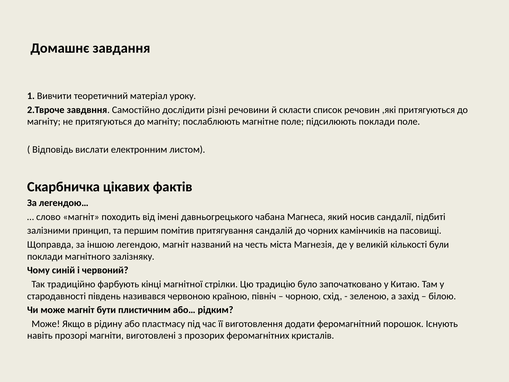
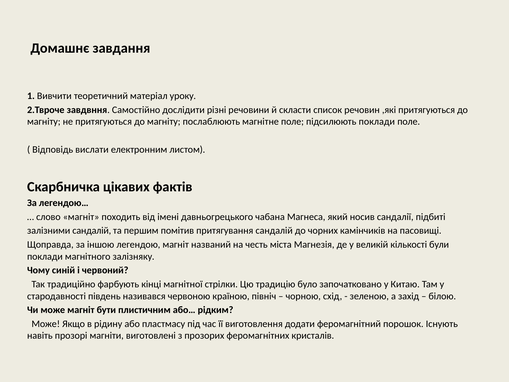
залізними принцип: принцип -> сандалій (92, 231)
